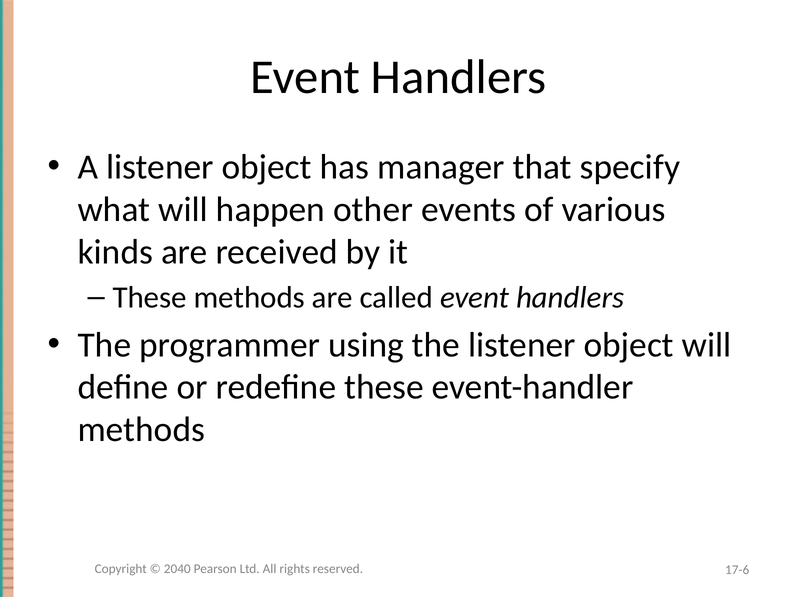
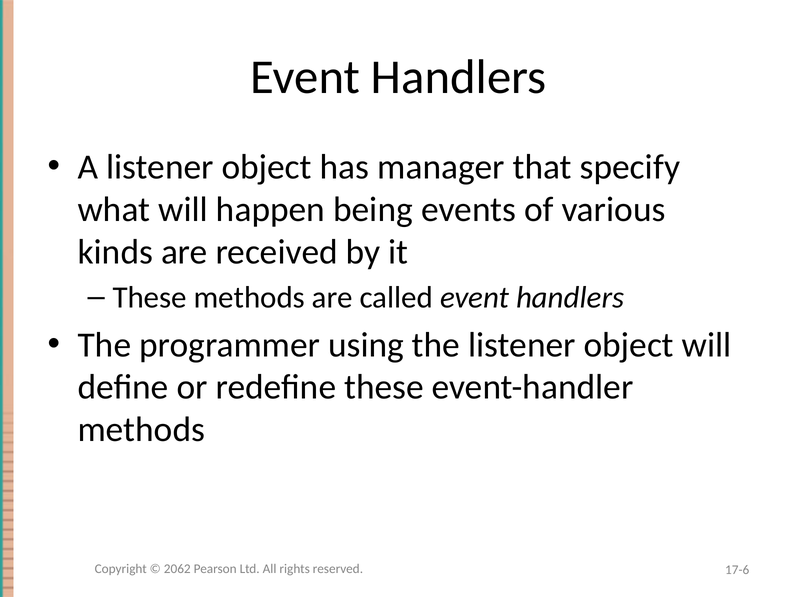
other: other -> being (373, 210)
2040: 2040 -> 2062 (177, 569)
